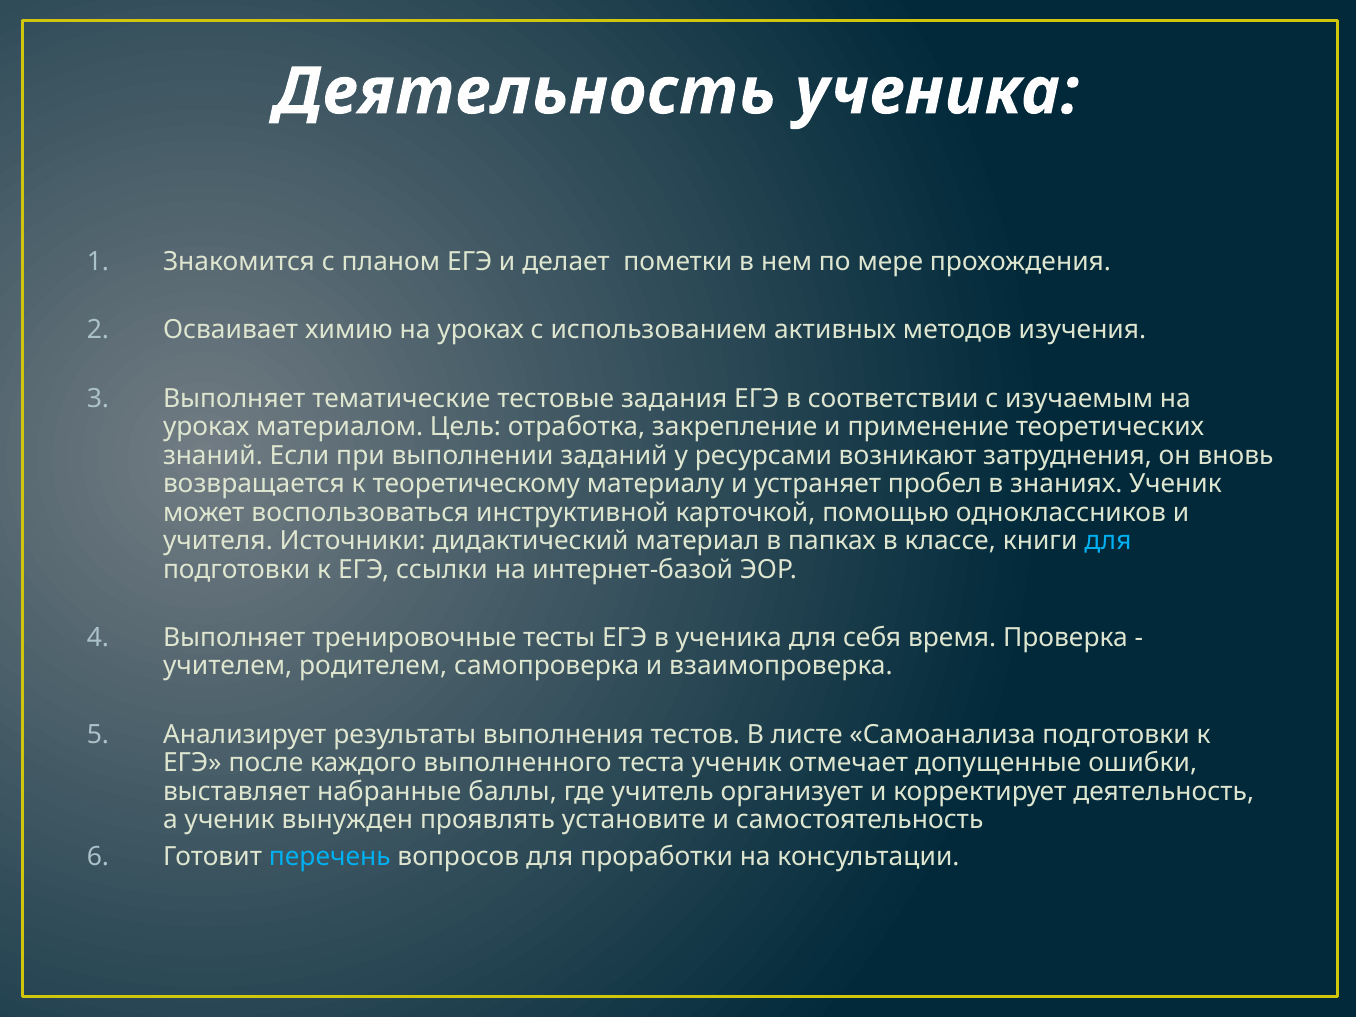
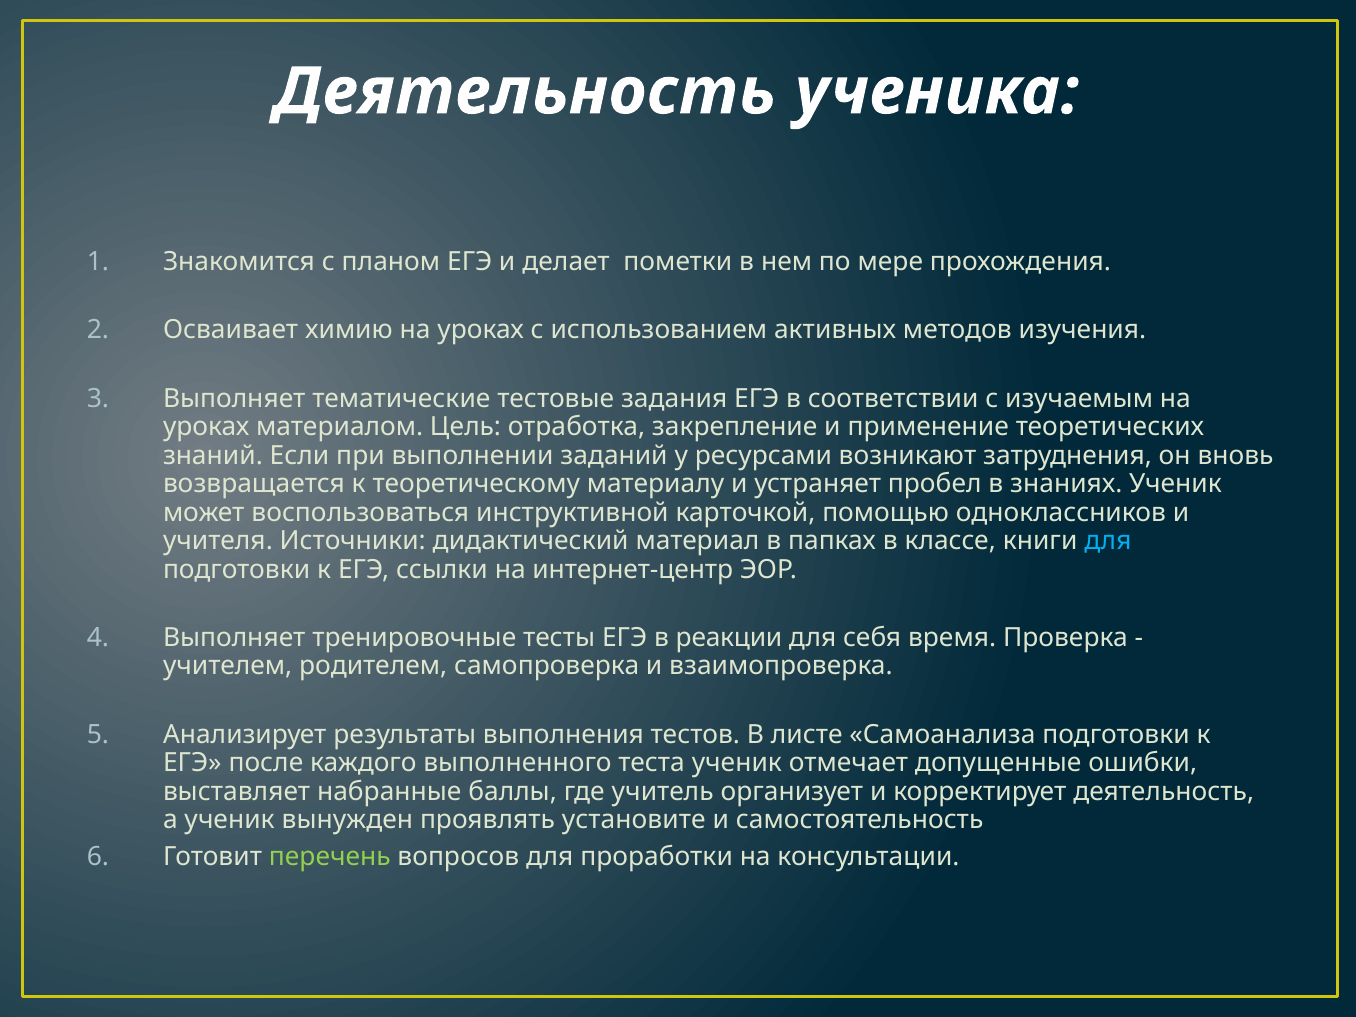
интернет-базой: интернет-базой -> интернет-центр (633, 569)
в ученика: ученика -> реакции (729, 638)
перечень colour: light blue -> light green (330, 857)
